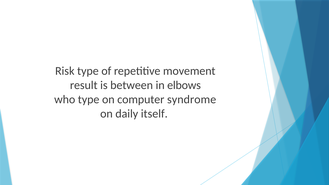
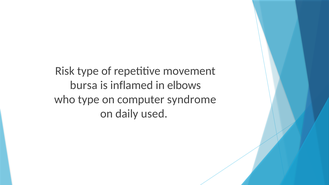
result: result -> bursa (84, 85)
between: between -> inflamed (132, 85)
itself: itself -> used (154, 114)
